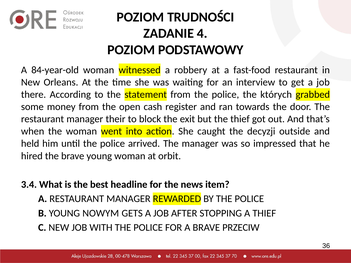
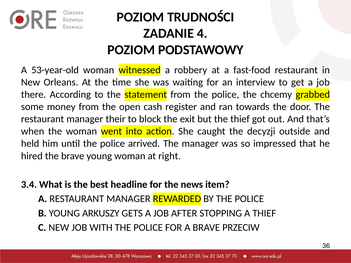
84-year-old: 84-year-old -> 53-year-old (55, 70)
których: których -> chcemy (276, 95)
orbit: orbit -> right (170, 156)
NOWYM: NOWYM -> ARKUSZY (101, 213)
